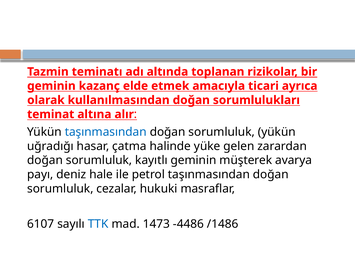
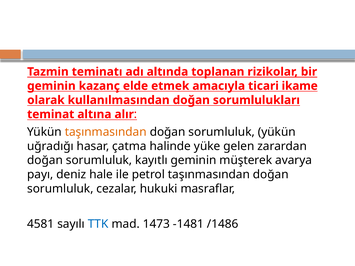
ayrıca: ayrıca -> ikame (300, 86)
taşınmasından colour: blue -> orange (106, 132)
6107: 6107 -> 4581 (41, 224)
-4486: -4486 -> -1481 (188, 224)
